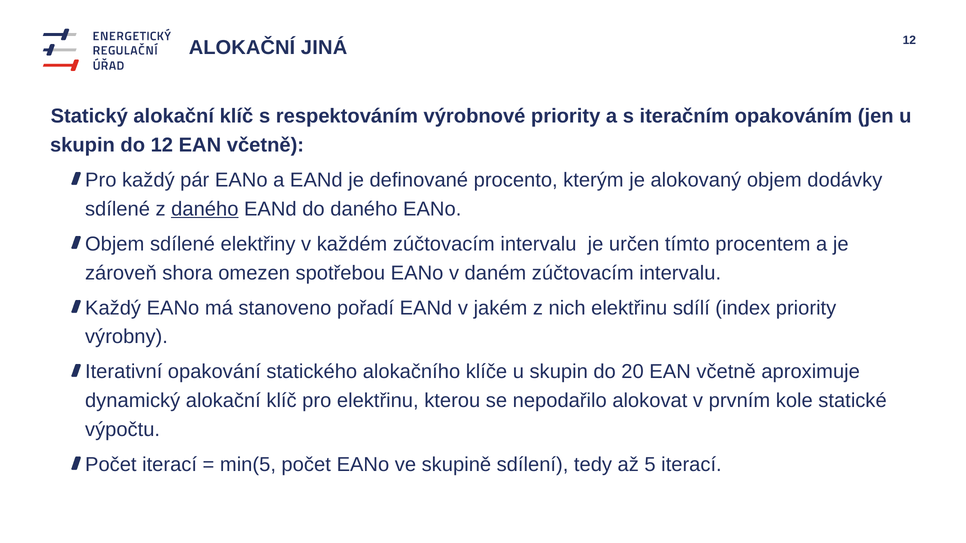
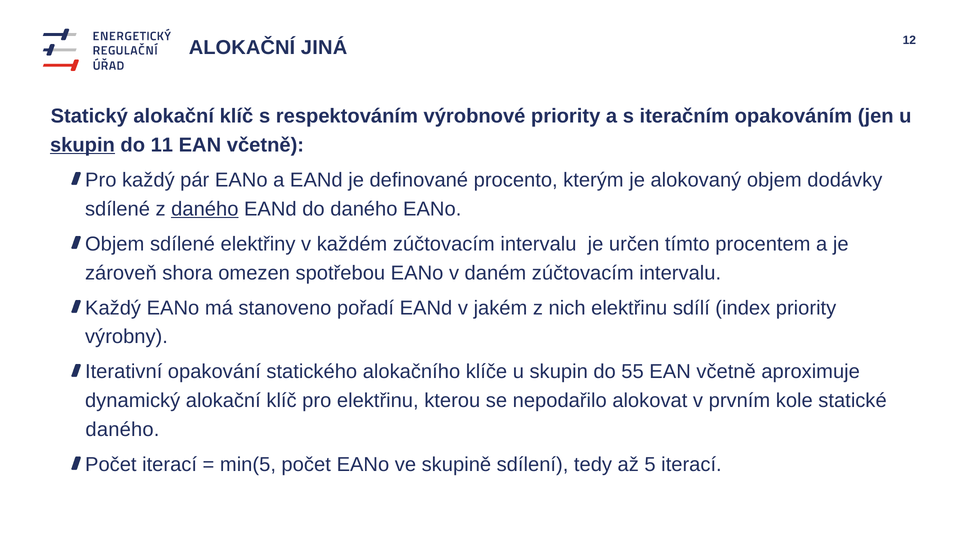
skupin underline: none -> present (82, 145)
do 12: 12 -> 11 (162, 145)
20: 20 -> 55 (633, 372)
výpočtu: výpočtu -> daného (122, 430)
